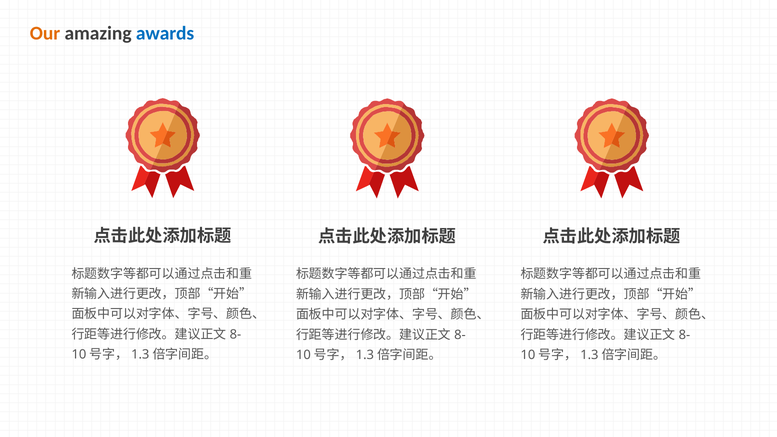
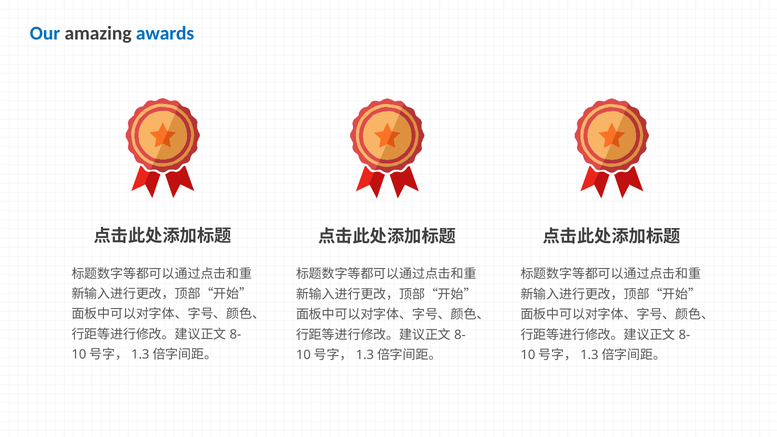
Our colour: orange -> blue (45, 33)
